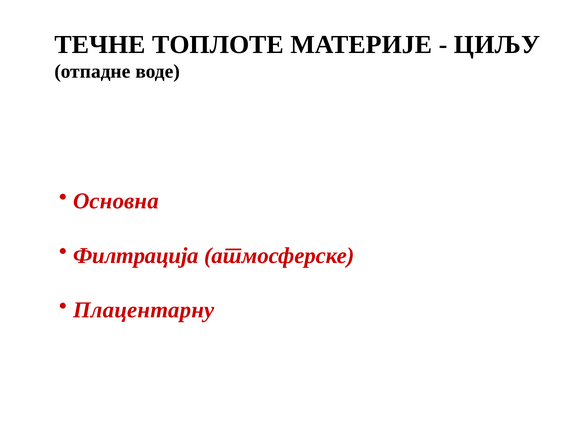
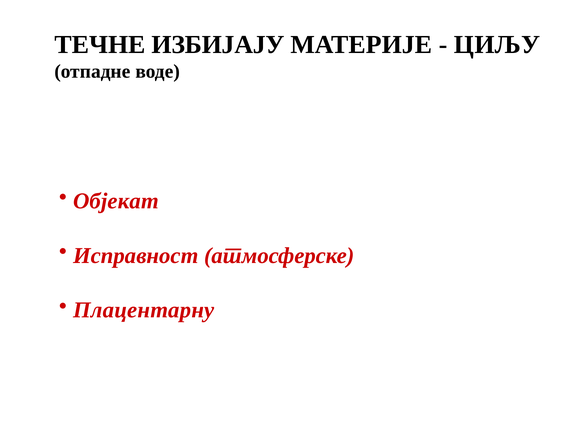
ТОПЛОТЕ: ТОПЛОТЕ -> ИЗБИЈАЈУ (218, 45)
Основна: Основна -> Објекат (116, 201)
Филтрација: Филтрација -> Исправност (136, 256)
